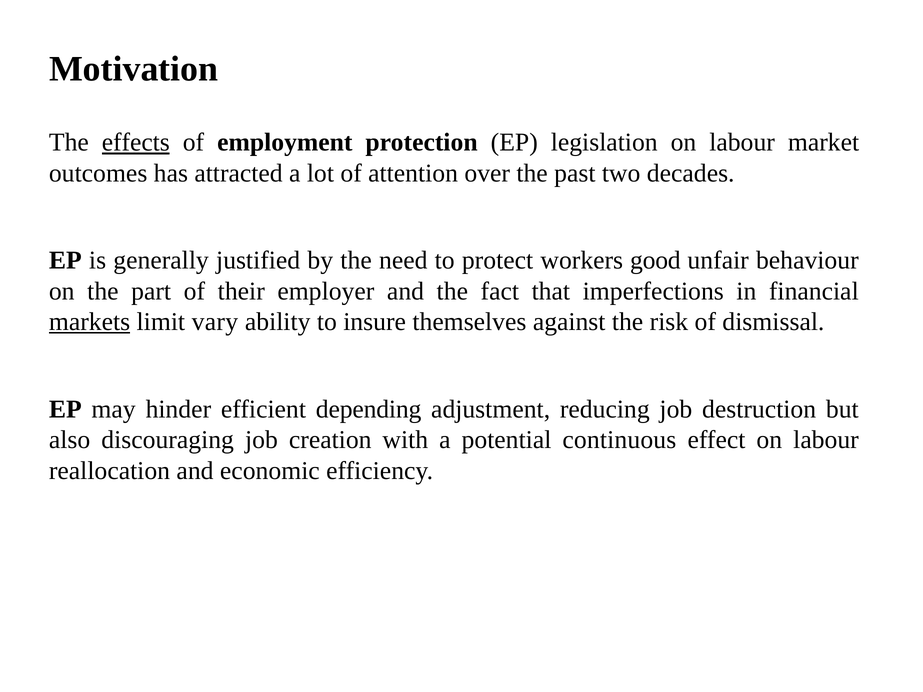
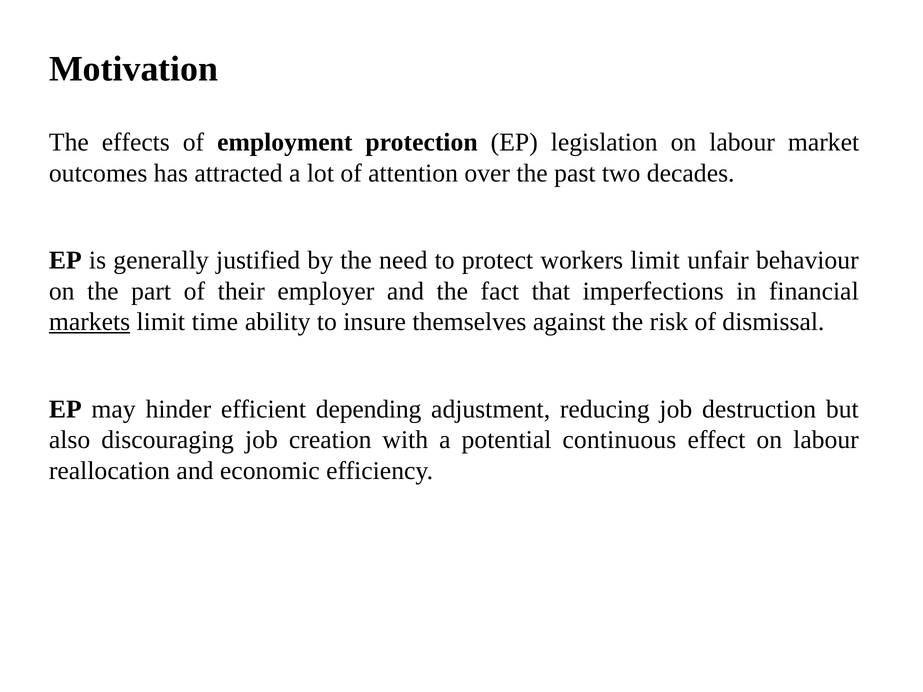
effects underline: present -> none (136, 143)
workers good: good -> limit (655, 261)
vary: vary -> time (215, 322)
